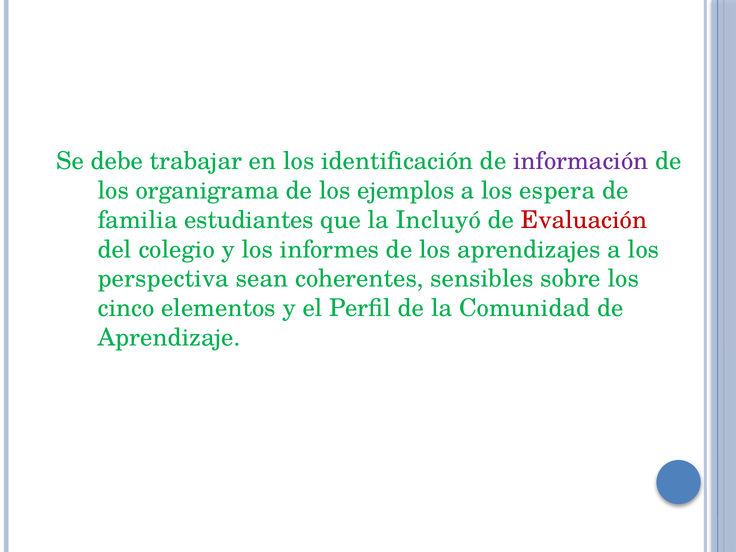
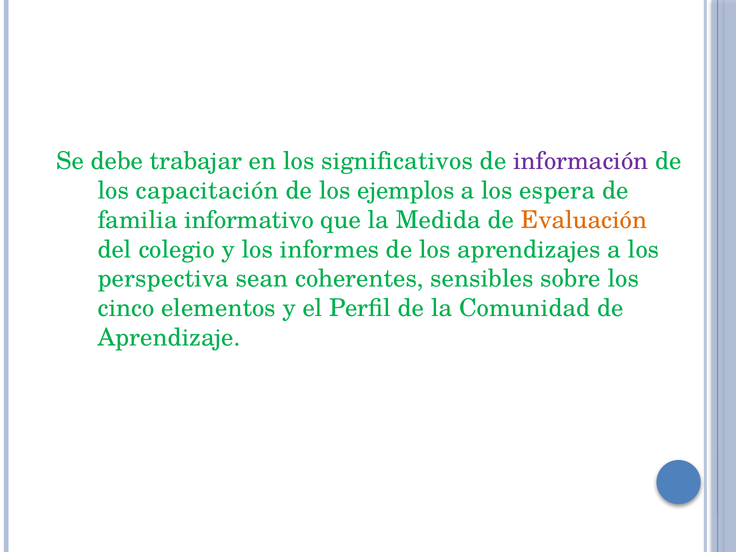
identificación: identificación -> significativos (397, 161)
organigrama: organigrama -> capacitación (207, 191)
estudiantes: estudiantes -> informativo (249, 220)
Incluyó: Incluyó -> Medida (438, 220)
Evaluación colour: red -> orange (584, 220)
